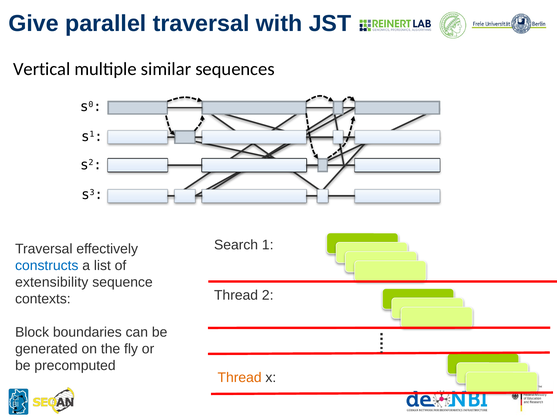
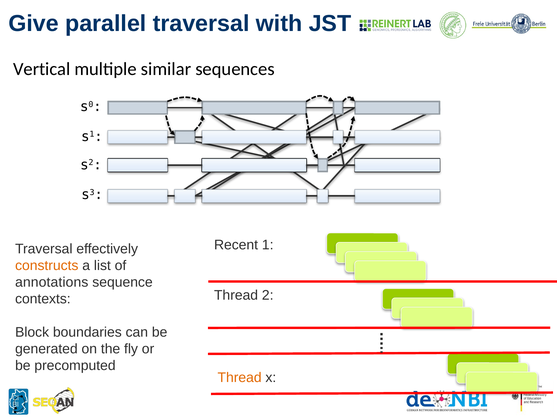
Search: Search -> Recent (236, 245)
constructs colour: blue -> orange (47, 266)
extensibility: extensibility -> annotations (52, 283)
